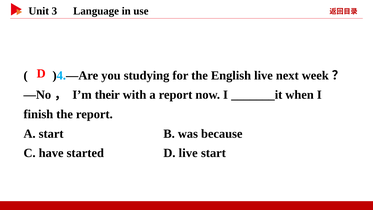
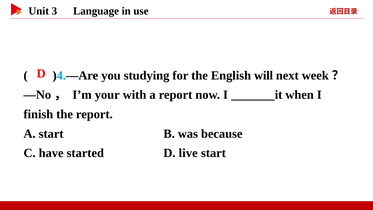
English live: live -> will (264, 75)
their: their -> your (107, 95)
